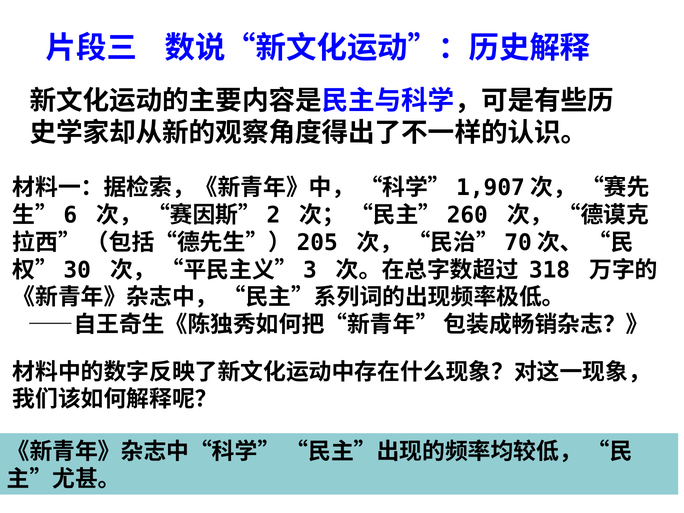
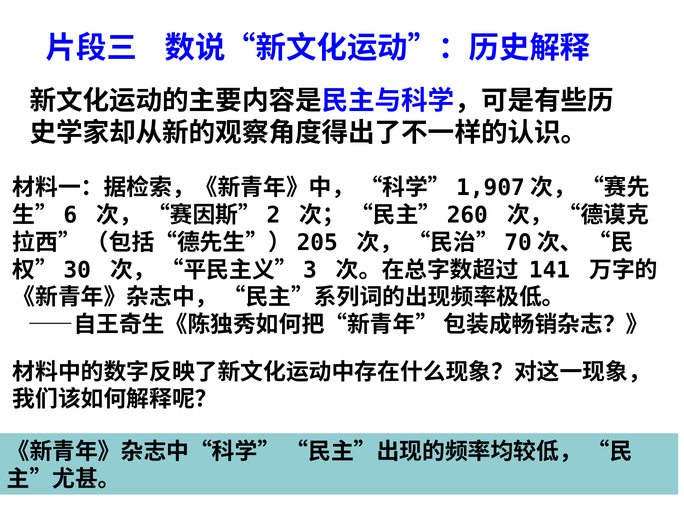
318: 318 -> 141 (550, 270)
